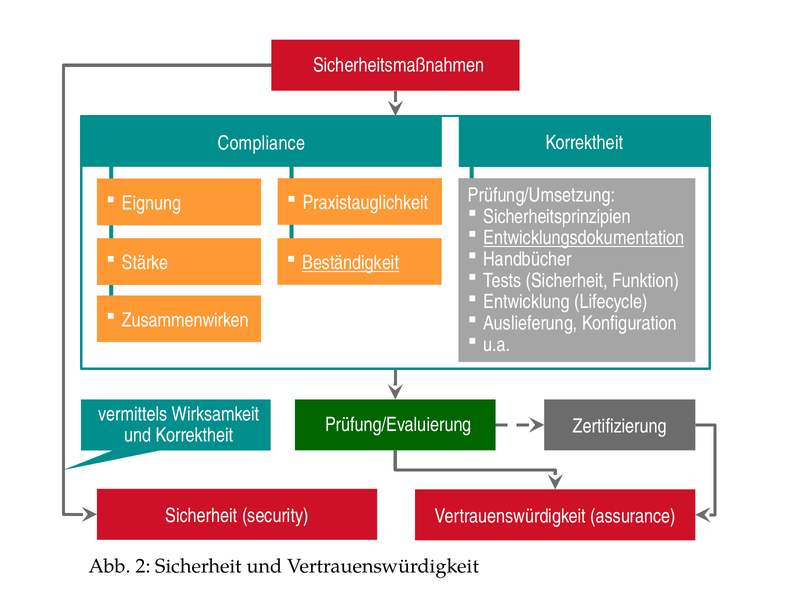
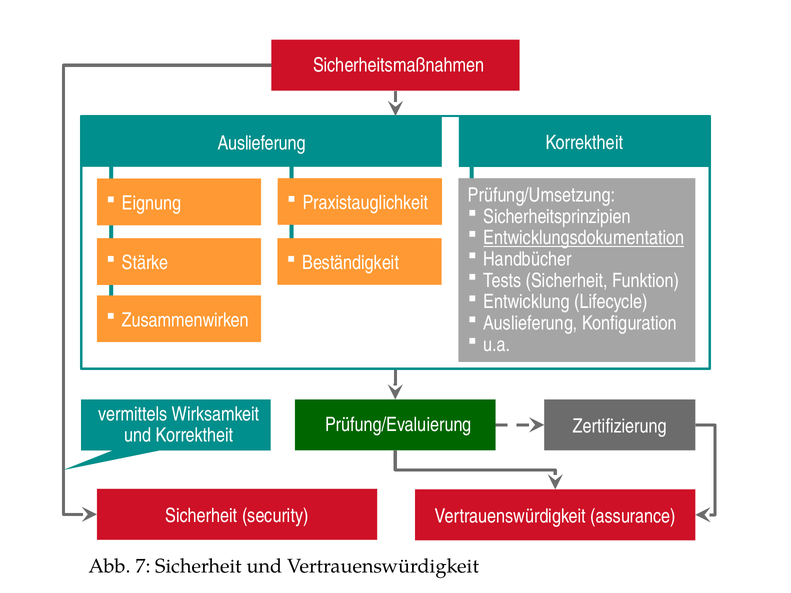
Compliance: Compliance -> Auslieferung (262, 143)
Beständigkeit underline: present -> none (351, 263)
2: 2 -> 7 (143, 567)
